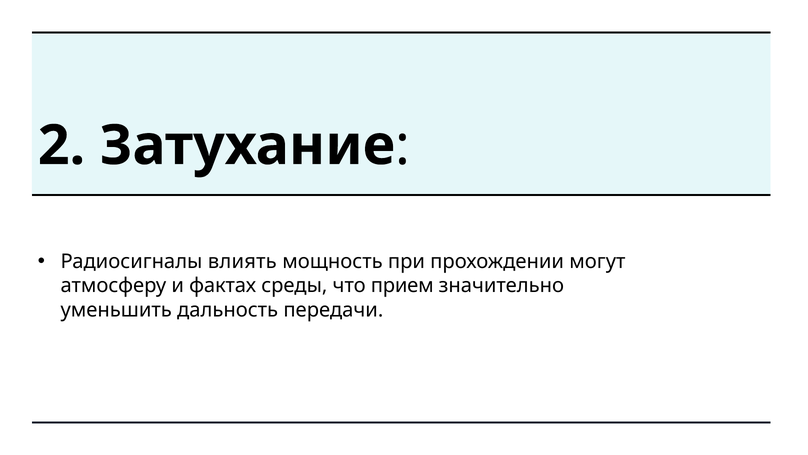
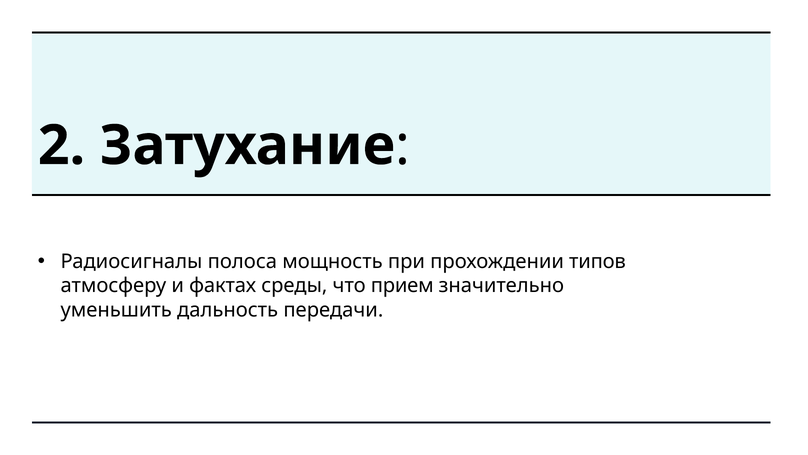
влиять: влиять -> полоса (242, 261)
могут: могут -> типов (597, 261)
